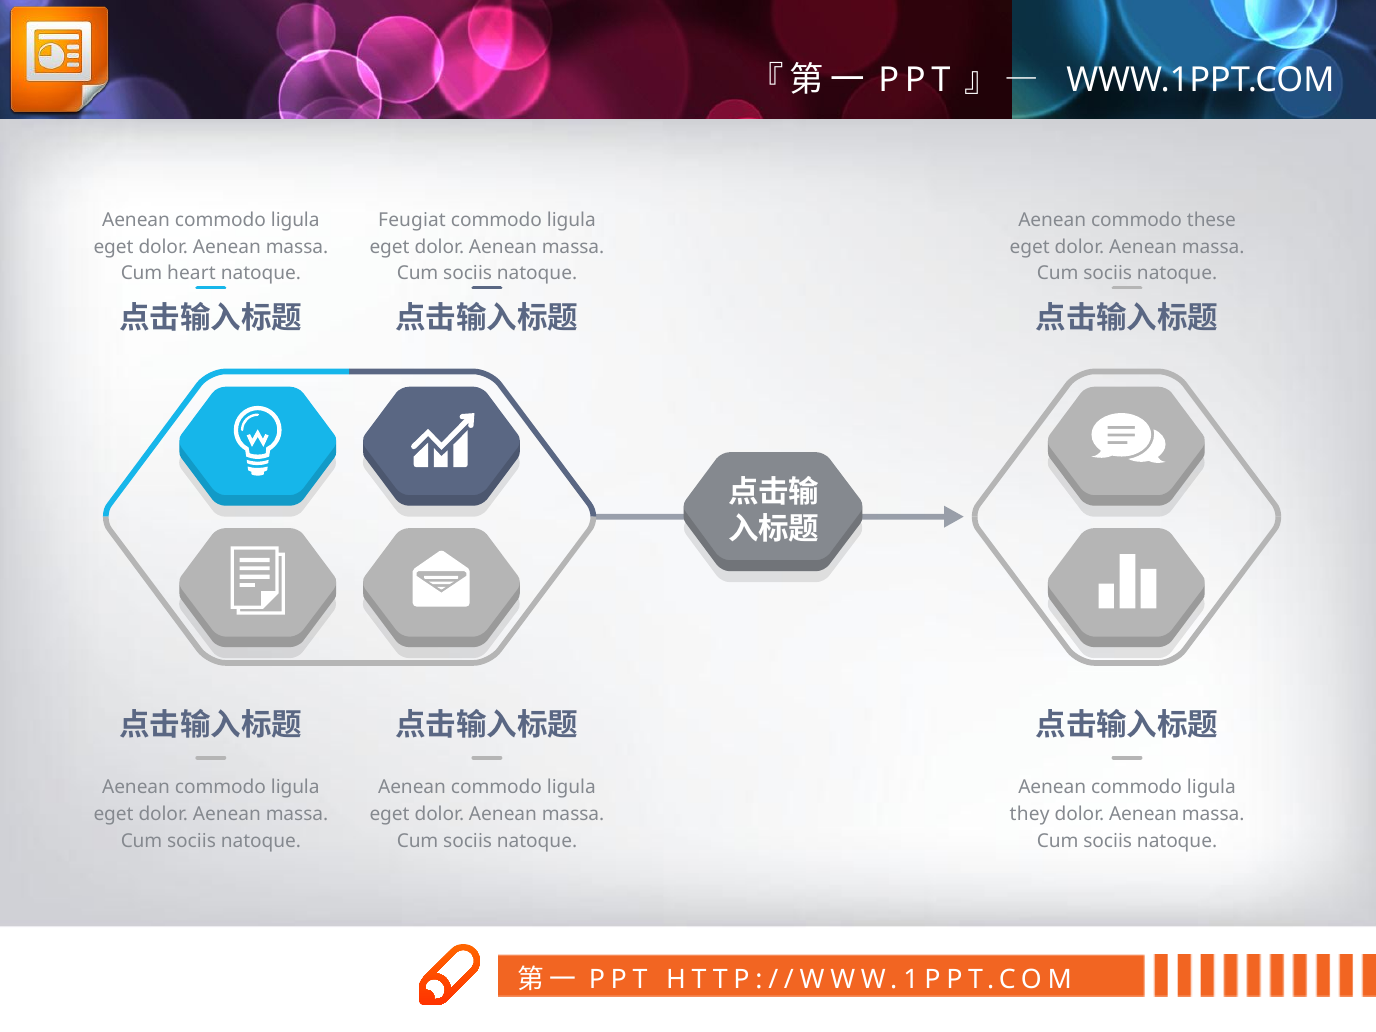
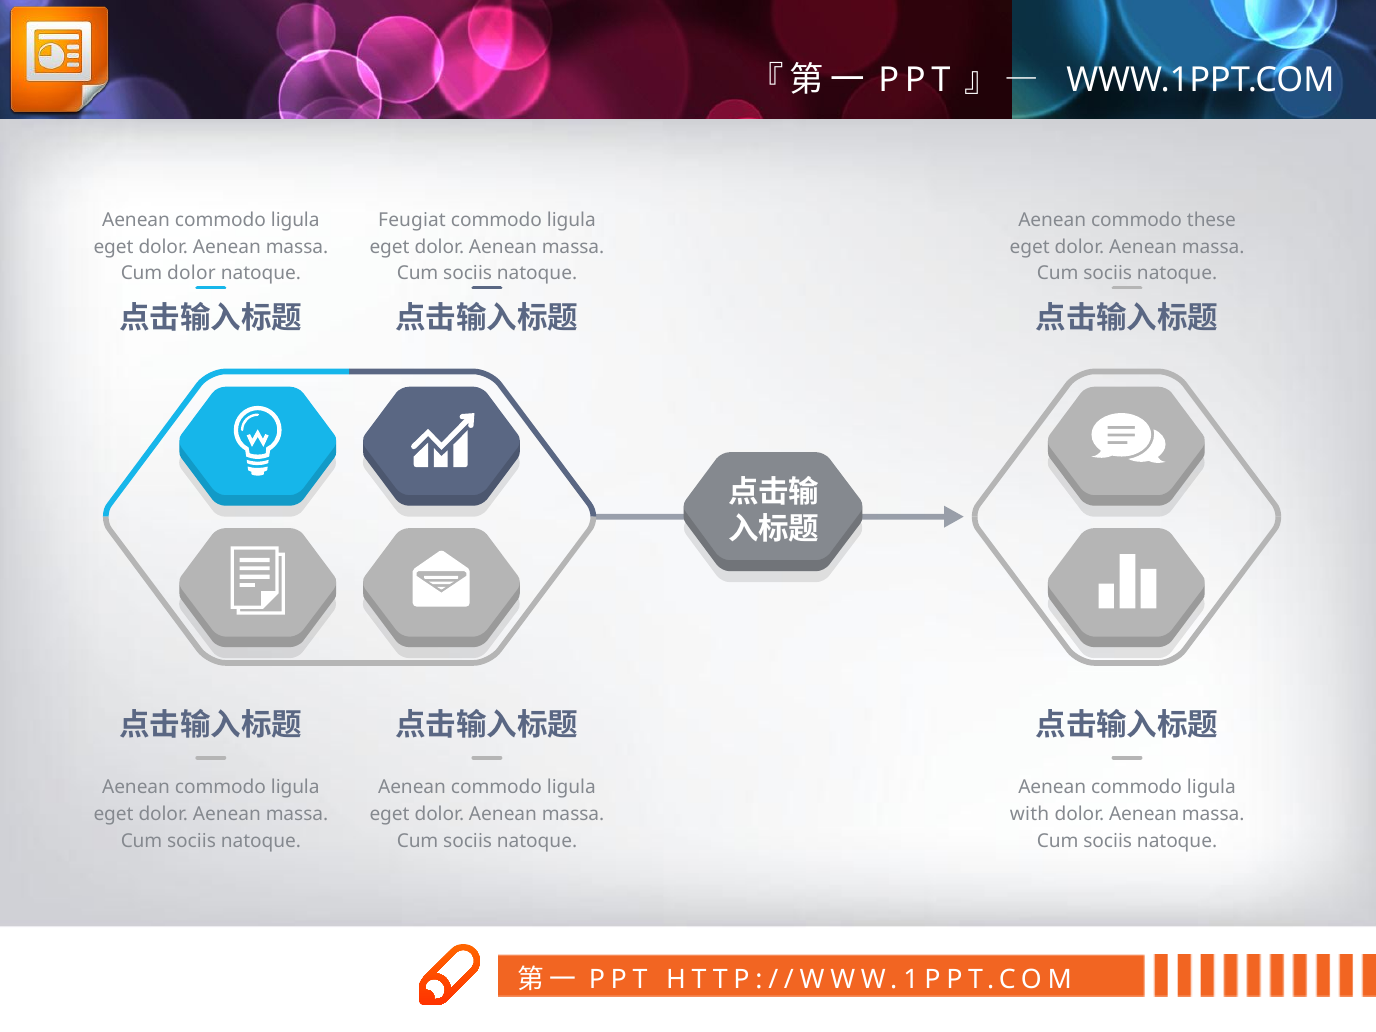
Cum heart: heart -> dolor (191, 273)
they: they -> with (1030, 814)
